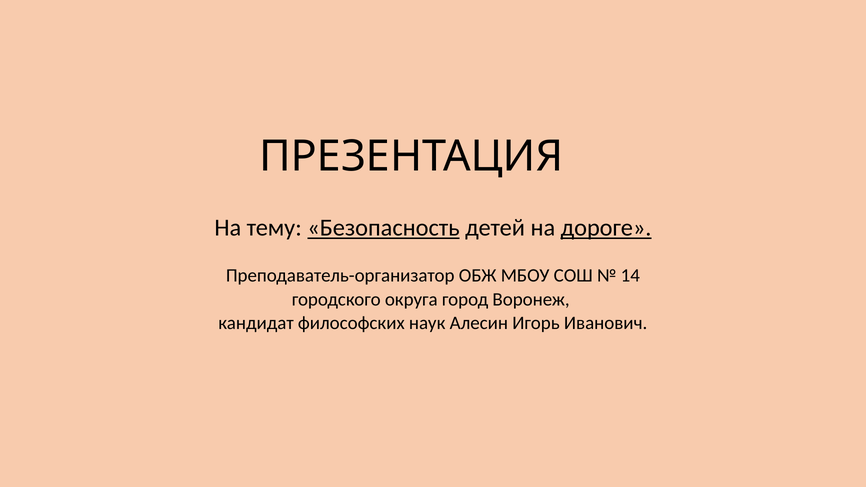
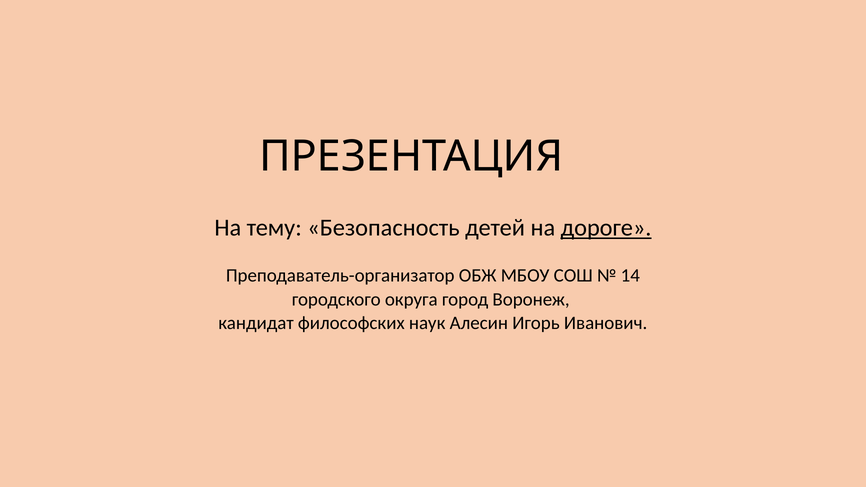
Безопасность underline: present -> none (383, 228)
